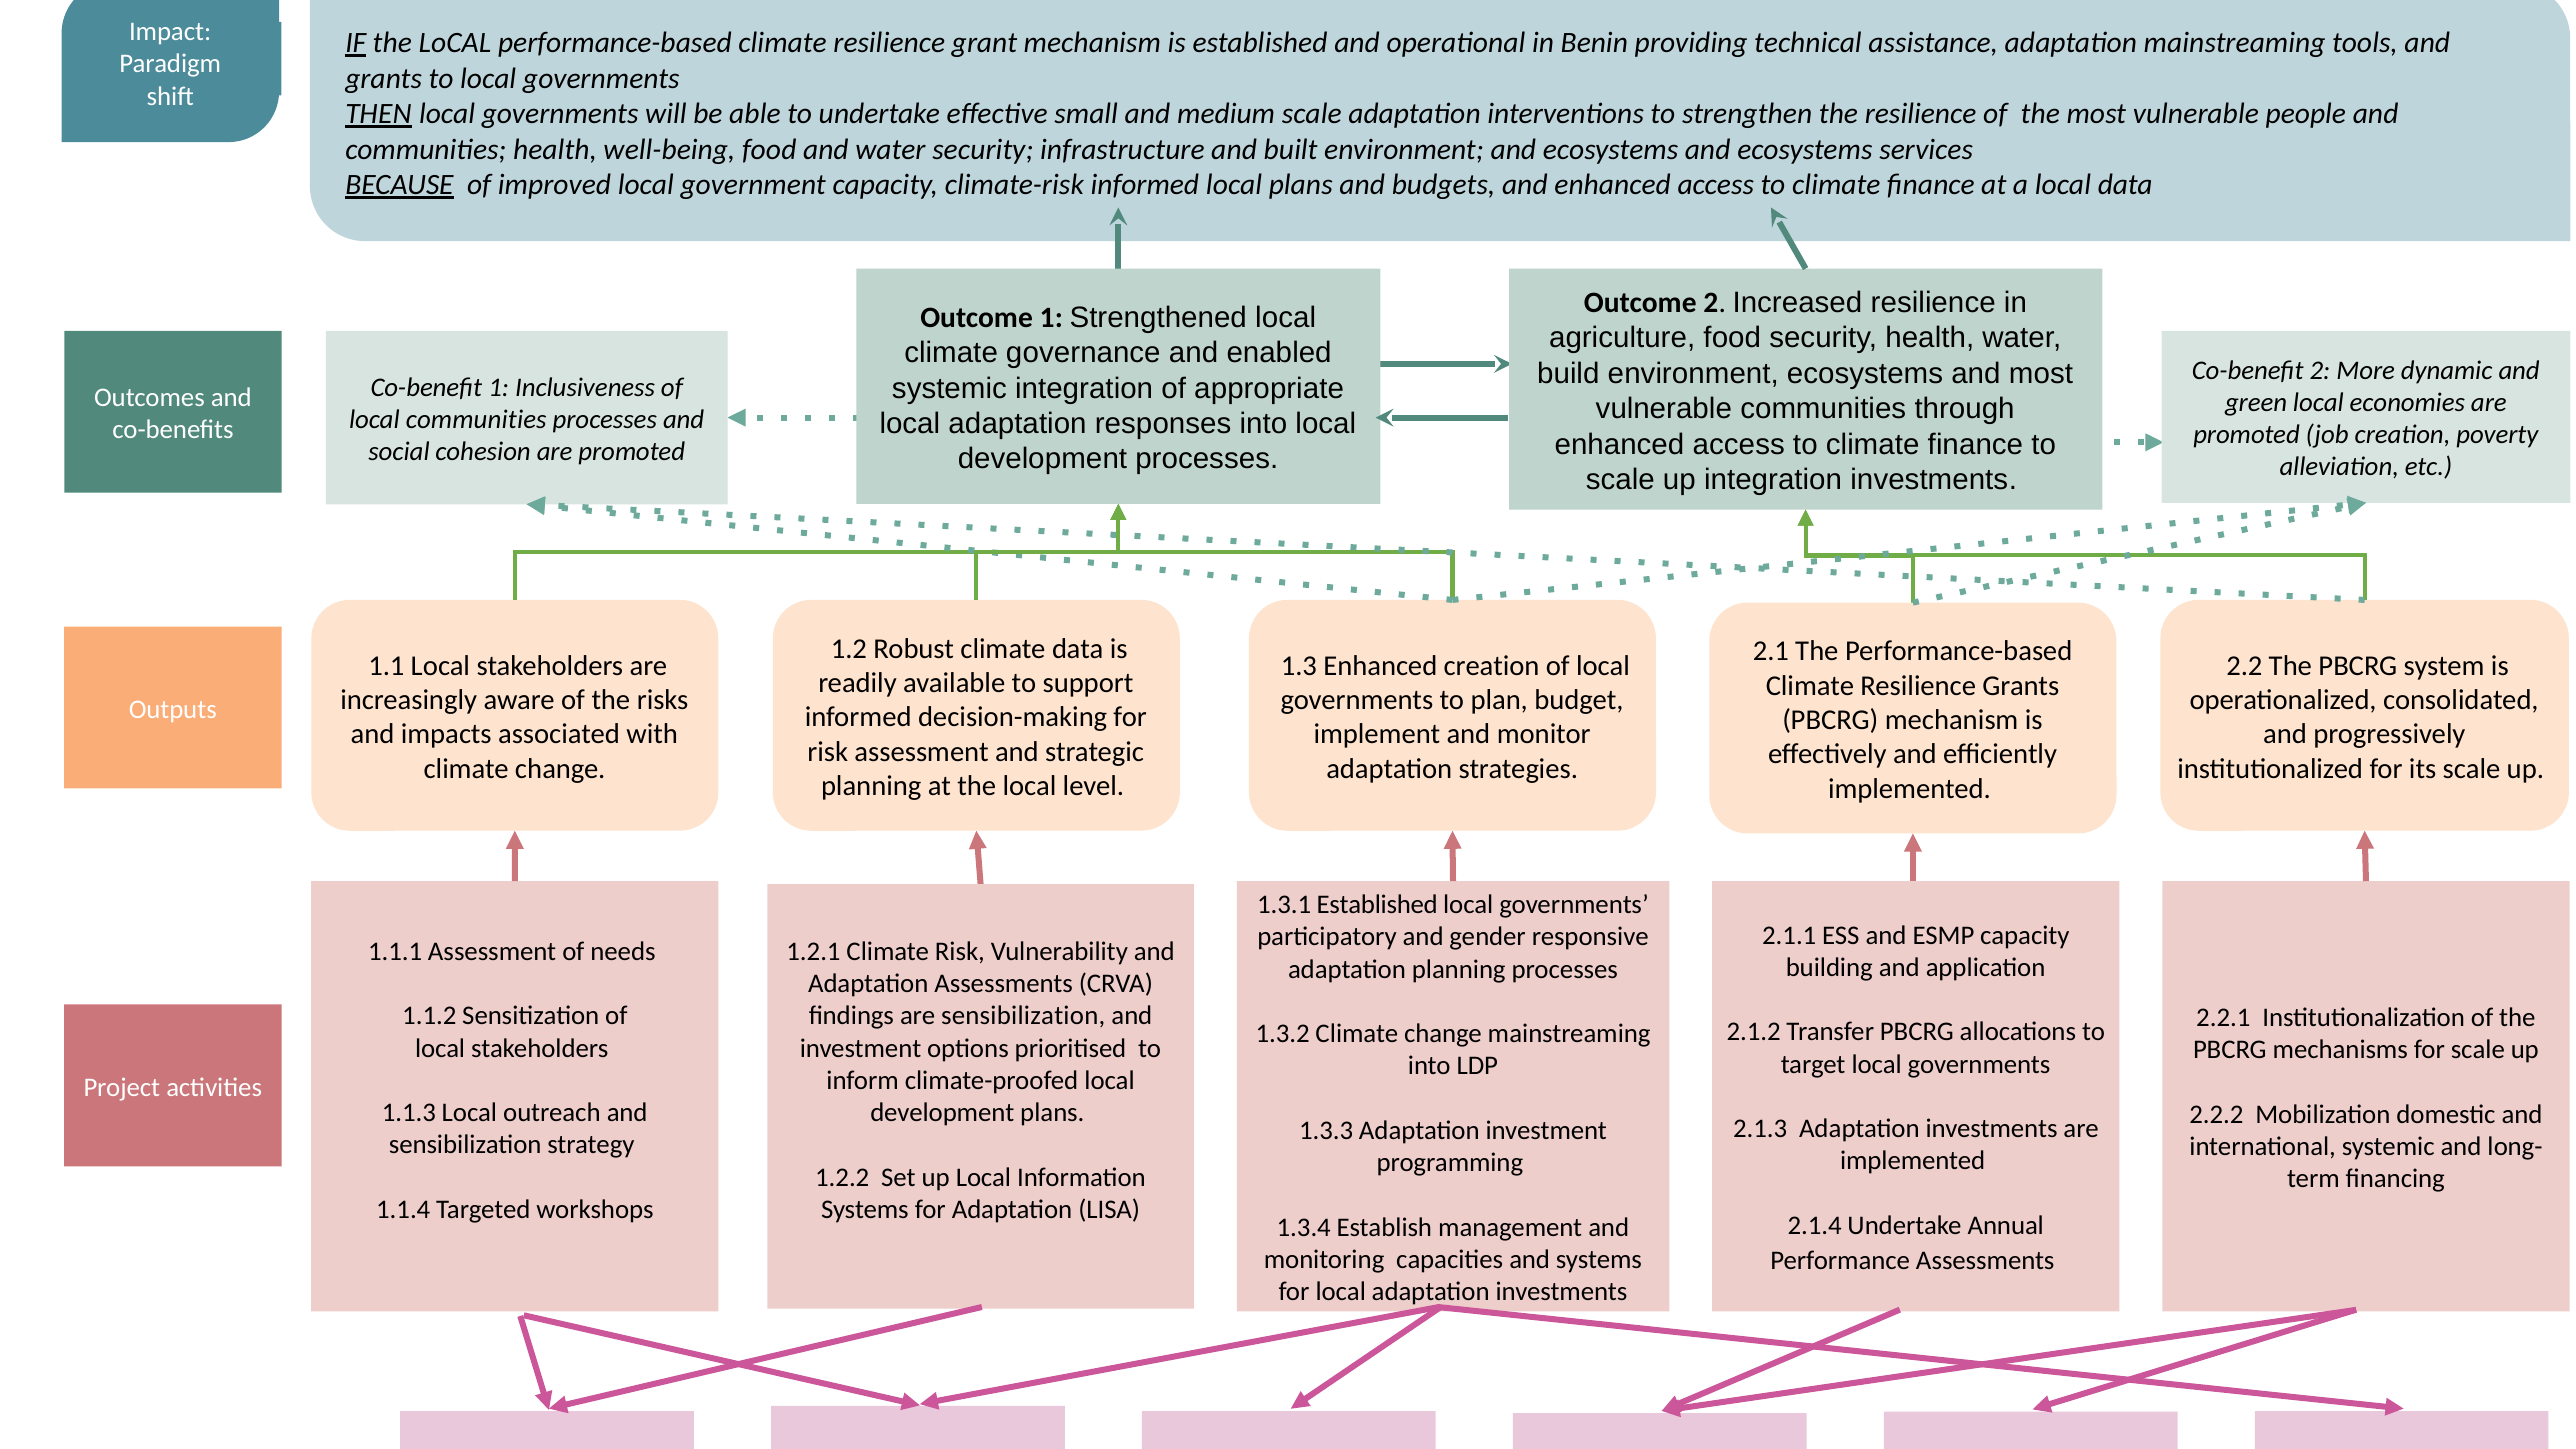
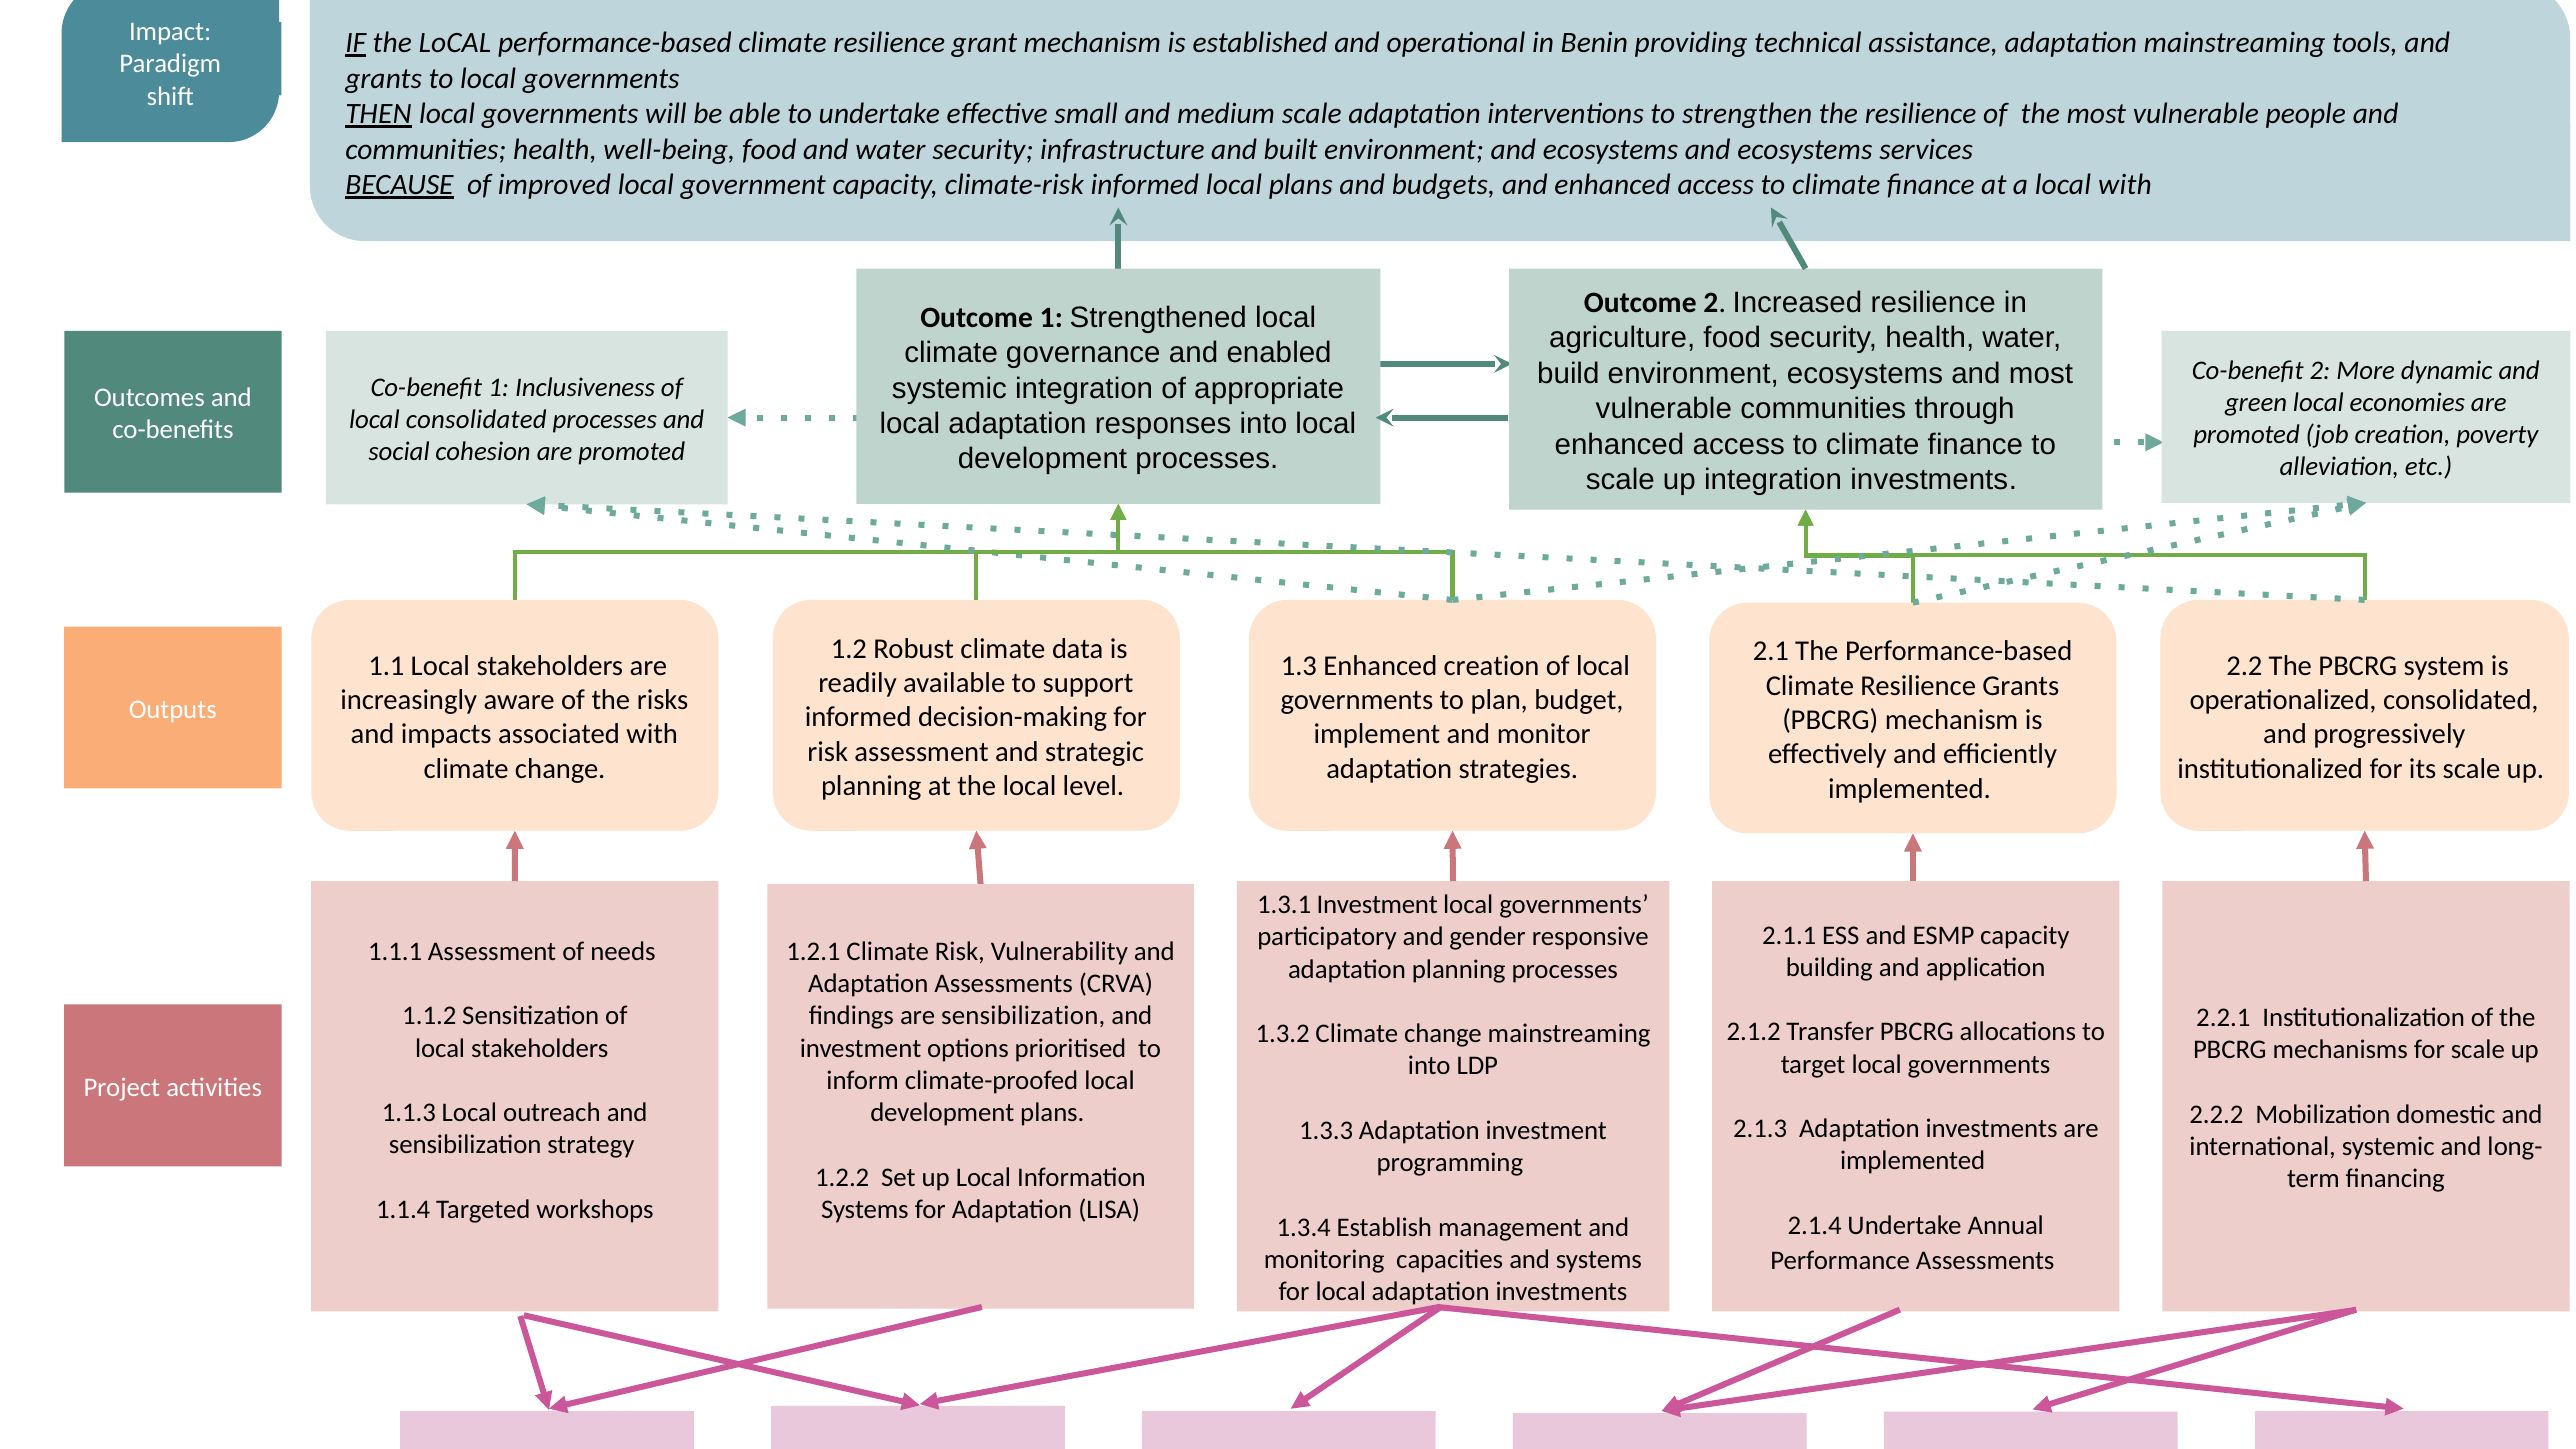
local data: data -> with (2125, 185)
local communities: communities -> consolidated (476, 419)
1.3.1 Established: Established -> Investment (1377, 905)
